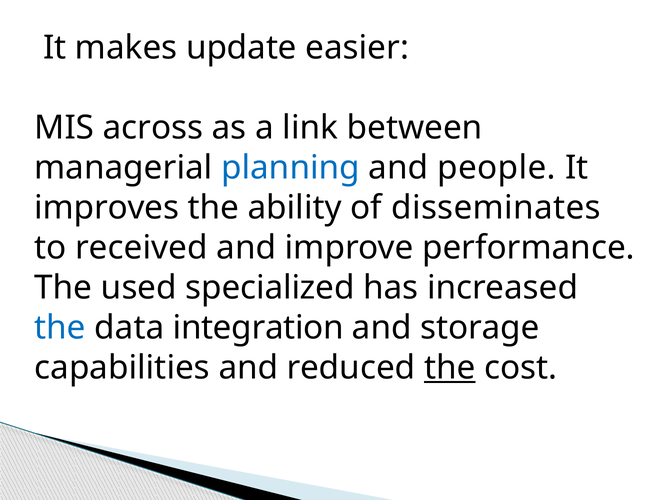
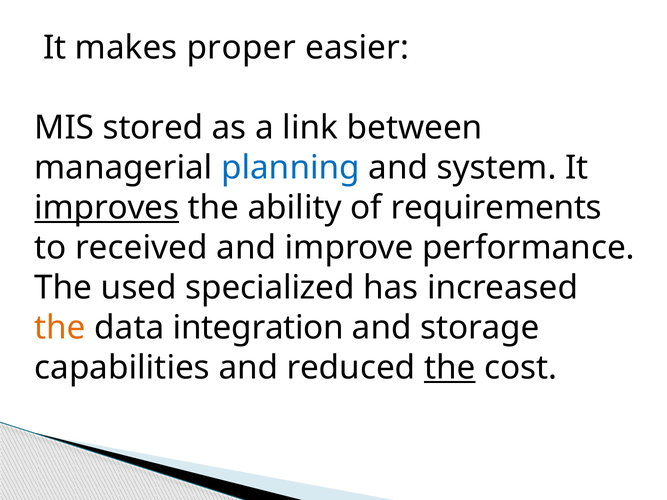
update: update -> proper (241, 48)
across: across -> stored (153, 128)
people: people -> system (497, 168)
improves underline: none -> present (107, 208)
disseminates: disseminates -> requirements (496, 208)
the colour: blue -> orange (60, 328)
